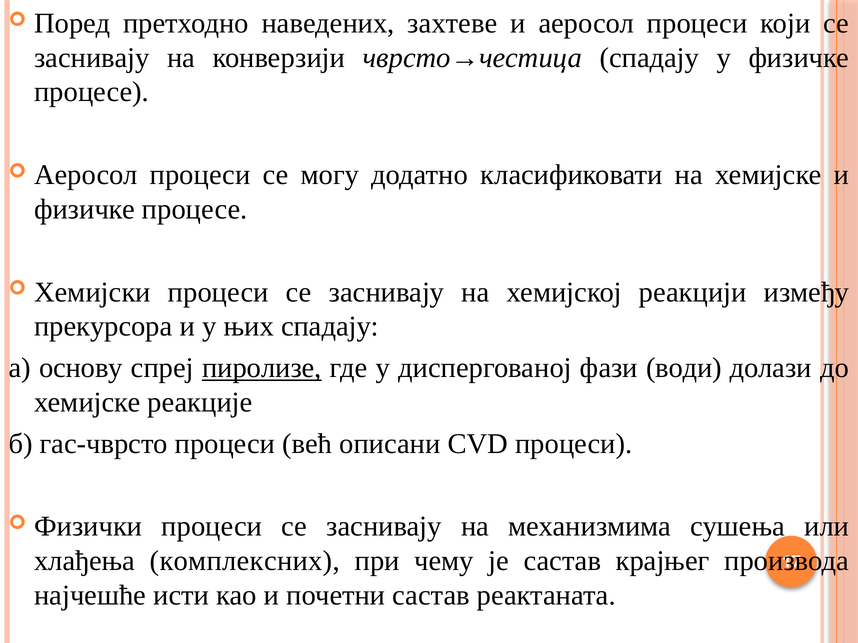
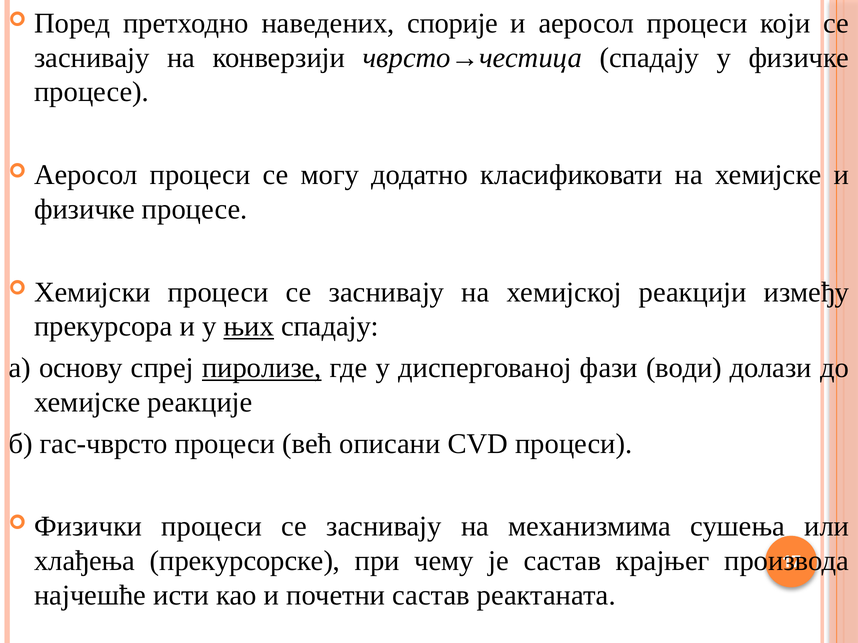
захтеве: захтеве -> спорије (453, 23)
њих underline: none -> present (249, 327)
комплексних: комплексних -> прекурсорске (245, 561)
